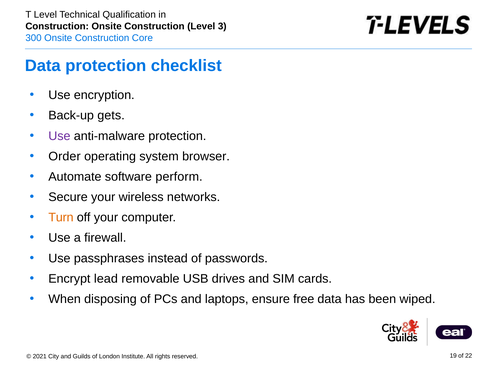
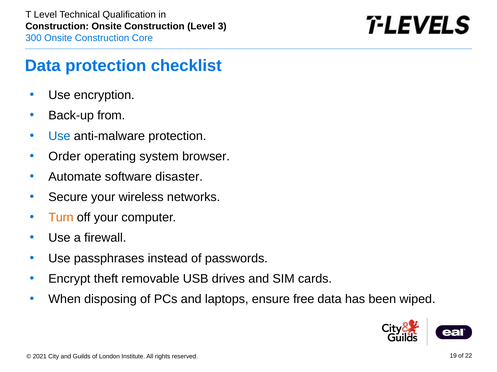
gets: gets -> from (111, 116)
Use colour: purple -> blue (59, 136)
perform: perform -> disaster (179, 177)
lead: lead -> theft (106, 279)
